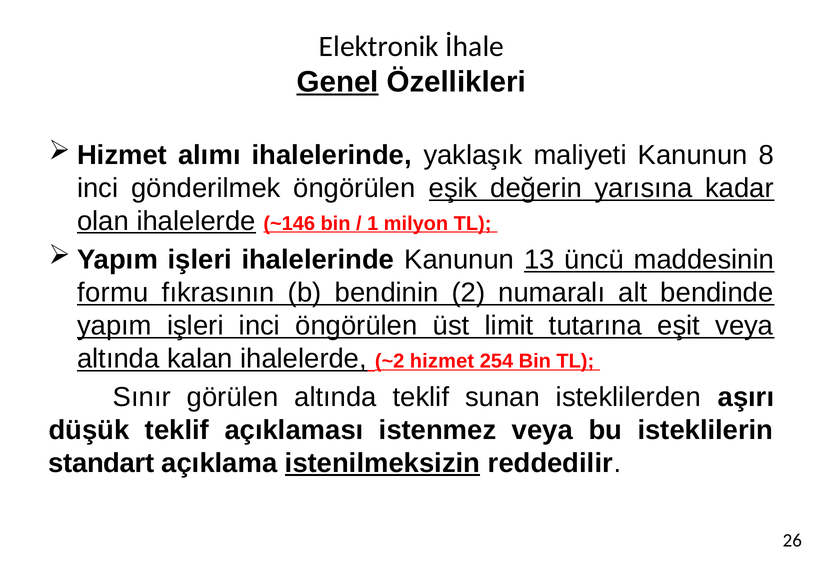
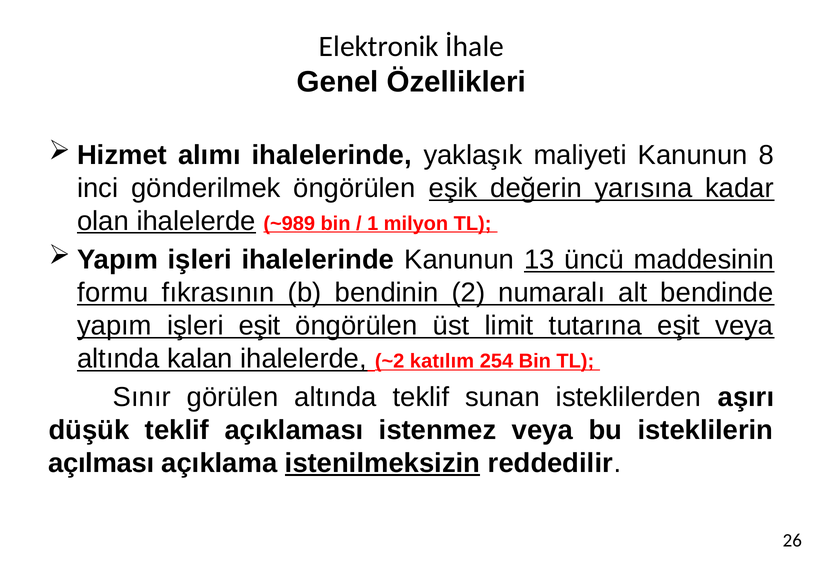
Genel underline: present -> none (338, 82)
~146: ~146 -> ~989 (289, 223)
işleri inci: inci -> eşit (260, 325)
hizmet: hizmet -> katılım (442, 361)
standart: standart -> açılması (101, 463)
